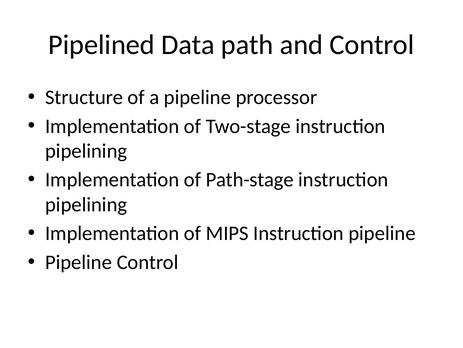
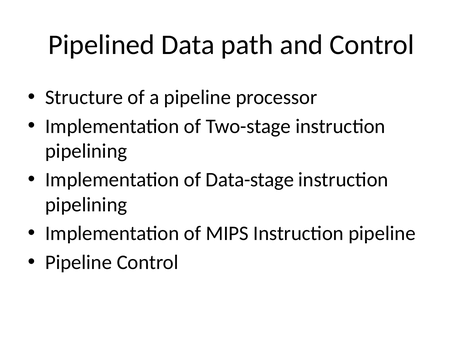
Path-stage: Path-stage -> Data-stage (250, 179)
